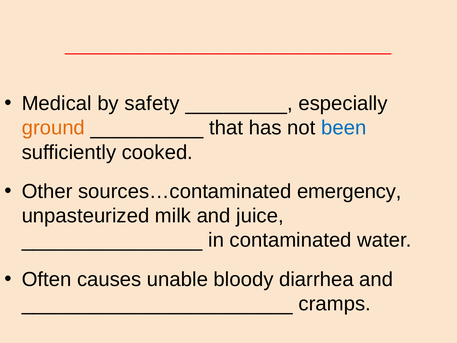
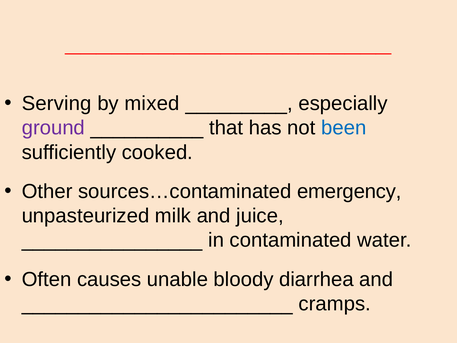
Medical: Medical -> Serving (57, 103)
safety: safety -> mixed (152, 103)
ground colour: orange -> purple (53, 128)
